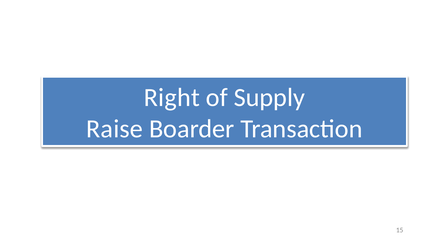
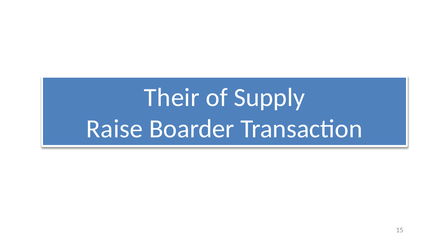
Right: Right -> Their (172, 98)
